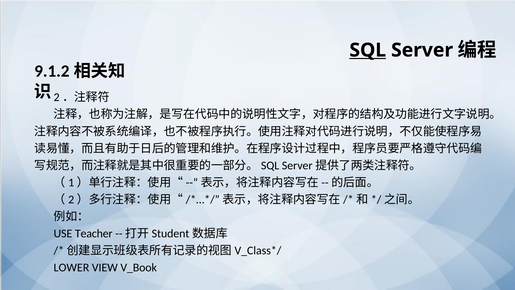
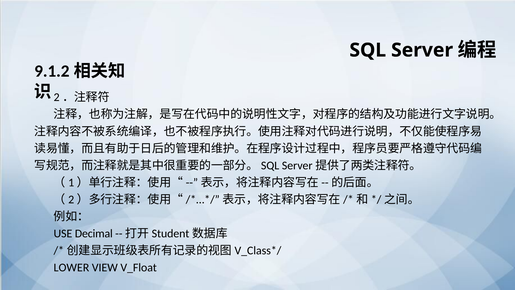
SQL underline: present -> none (368, 50)
Teacher: Teacher -> Decimal (94, 233)
V_Book: V_Book -> V_Float (139, 267)
